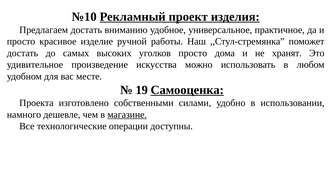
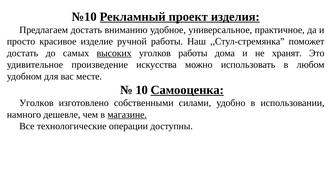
высоких underline: none -> present (114, 53)
уголков просто: просто -> работы (193, 53)
19: 19 -> 10 (142, 90)
Проекта: Проекта -> Уголков (36, 103)
